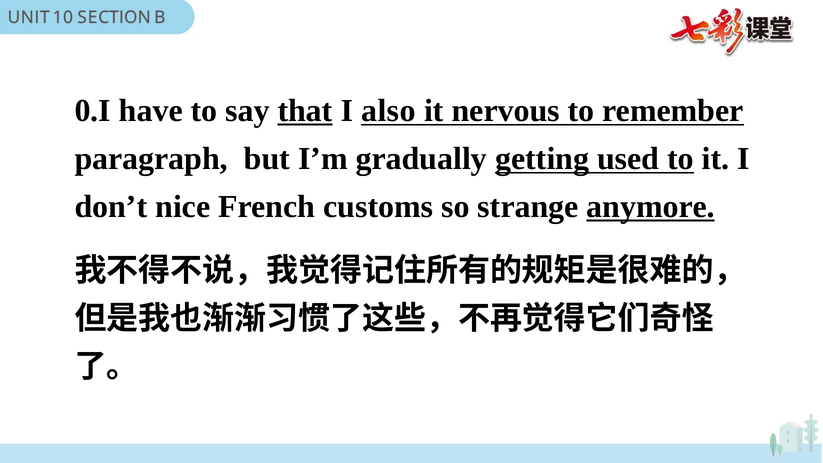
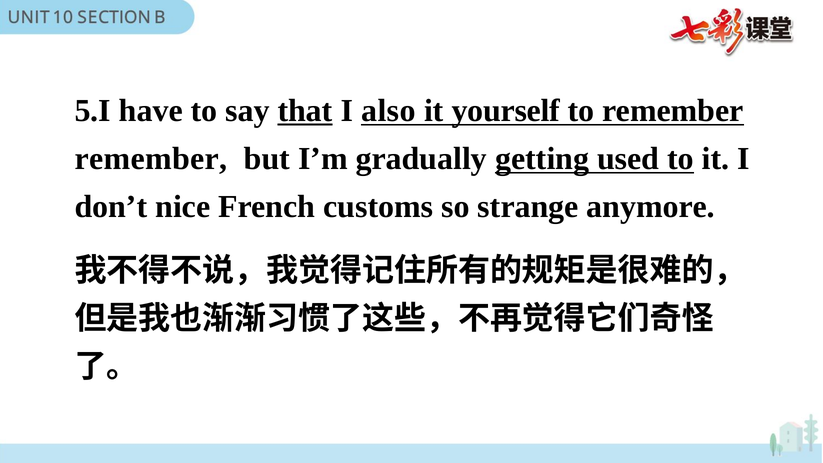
0.I: 0.I -> 5.I (93, 111)
nervous: nervous -> yourself (506, 111)
paragraph: paragraph -> remember (151, 159)
anymore underline: present -> none (651, 207)
